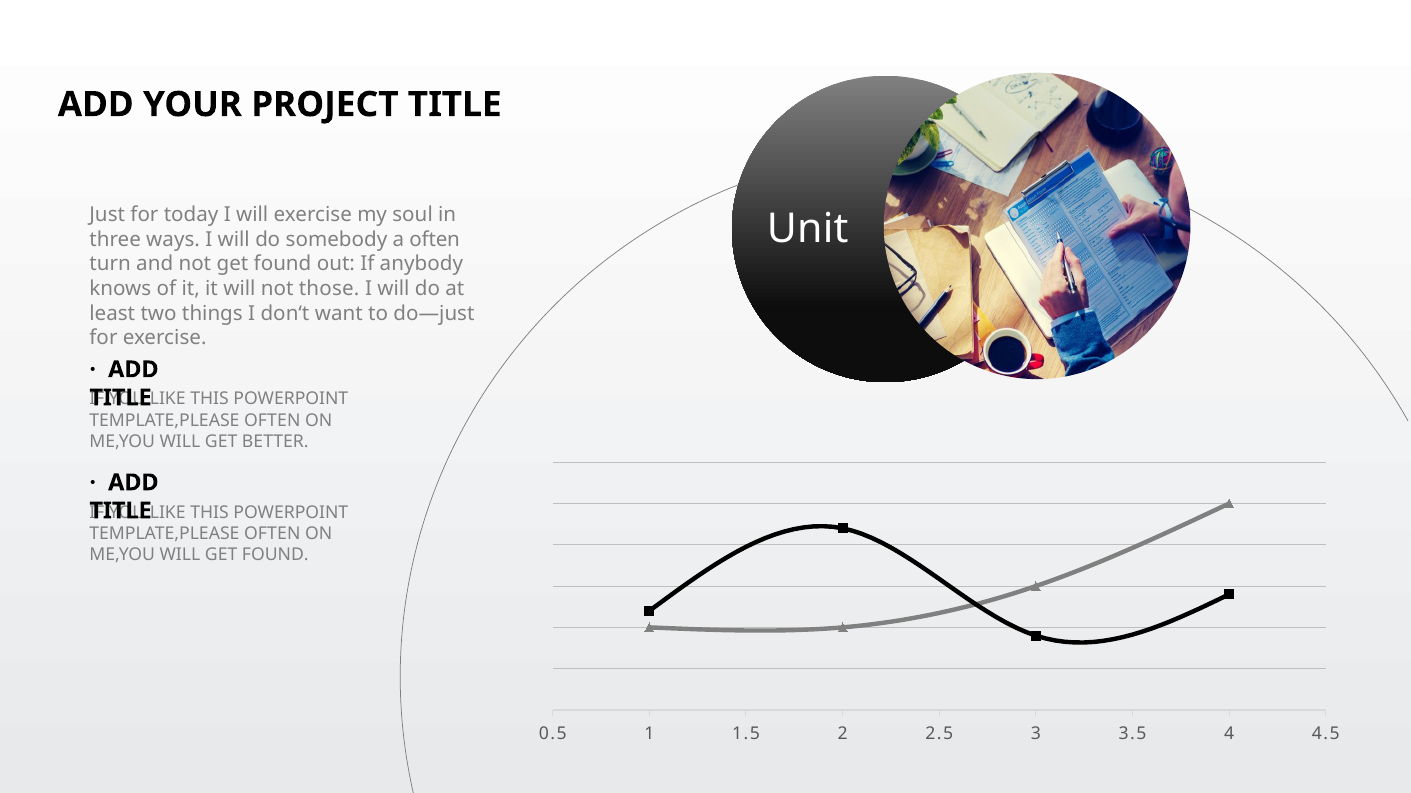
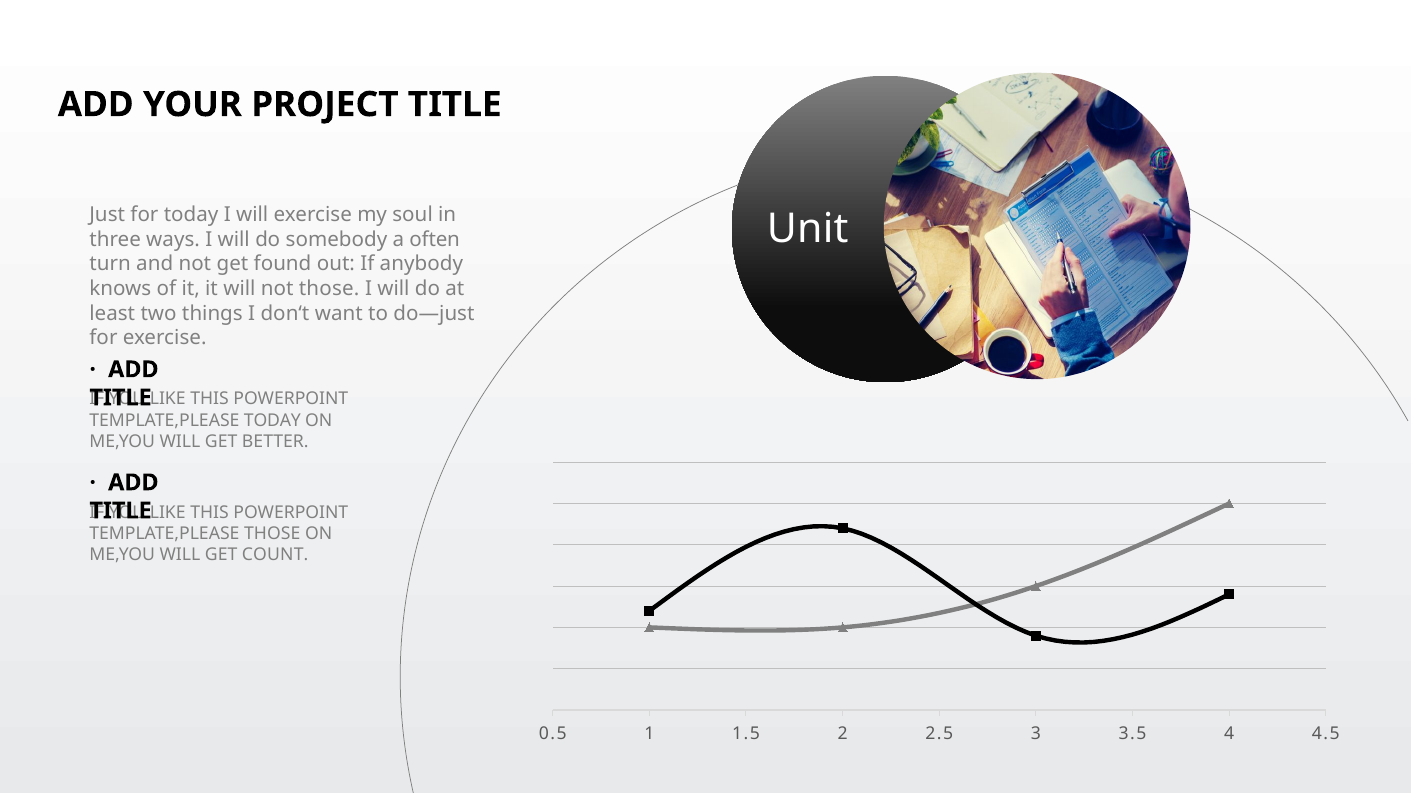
OFTEN: OFTEN -> TODAY (272, 421)
OFTEN: OFTEN -> THOSE (272, 534)
WILL GET FOUND: FOUND -> COUNT (275, 555)
